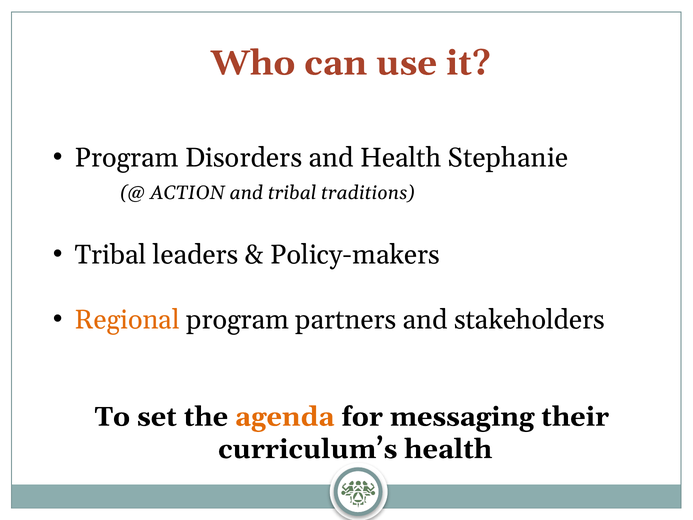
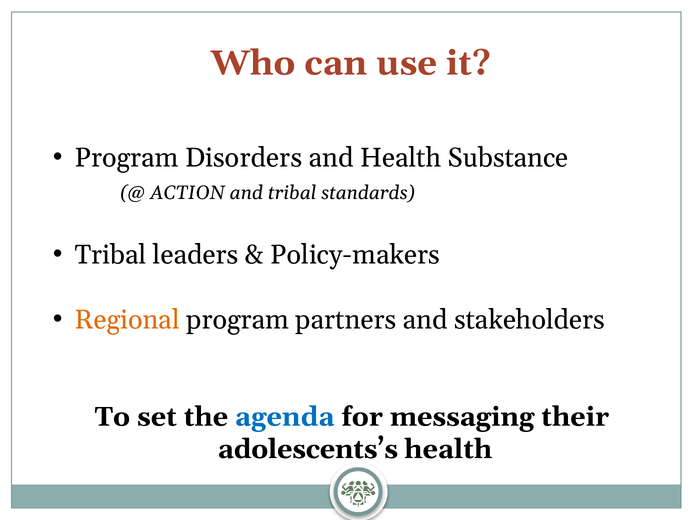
Stephanie: Stephanie -> Substance (508, 158)
traditions: traditions -> standards (368, 193)
agenda colour: orange -> blue (285, 417)
curriculum’s: curriculum’s -> adolescents’s (308, 449)
